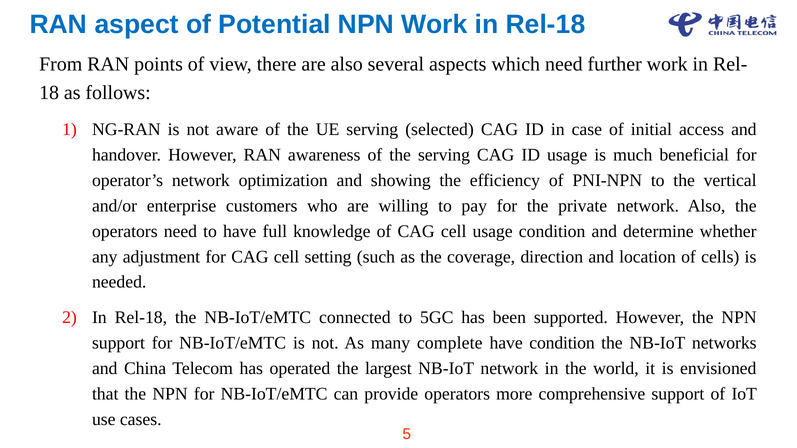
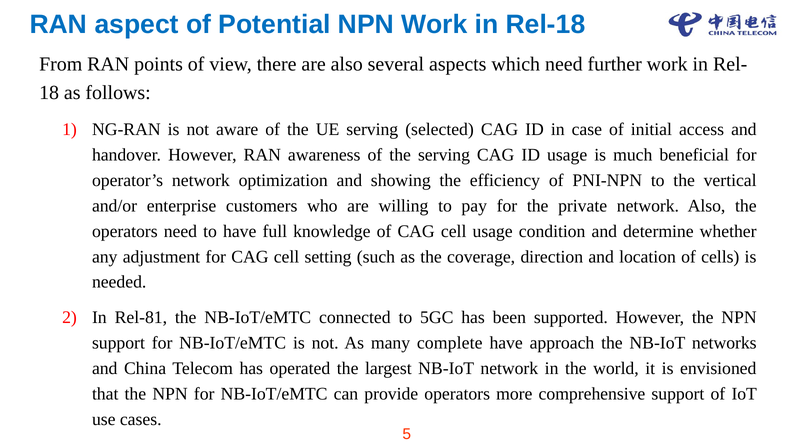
Rel-18: Rel-18 -> Rel-81 (141, 318)
have condition: condition -> approach (562, 343)
